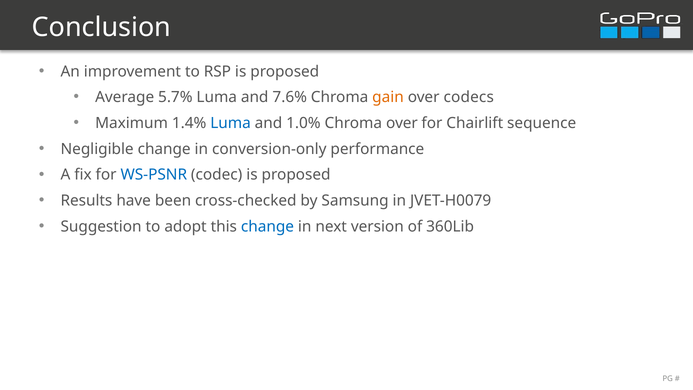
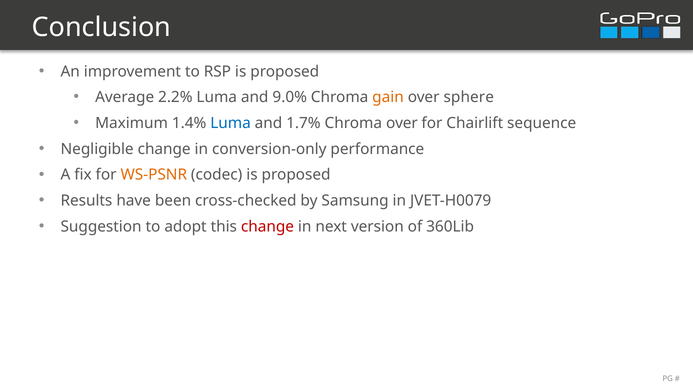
5.7%: 5.7% -> 2.2% (175, 97)
7.6%: 7.6% -> 9.0% (290, 97)
codecs: codecs -> sphere (469, 97)
1.0%: 1.0% -> 1.7% (303, 123)
WS-PSNR colour: blue -> orange (154, 175)
change colour: blue -> red (268, 226)
